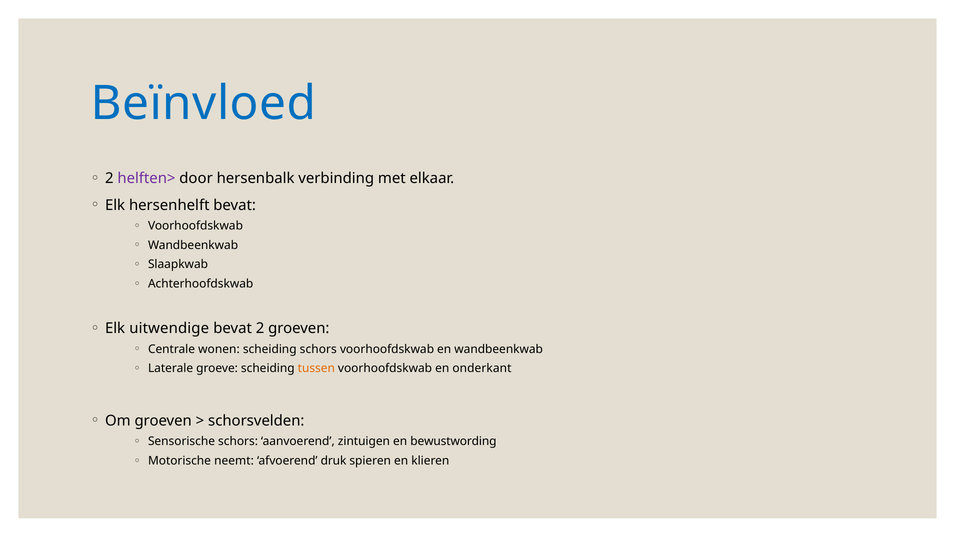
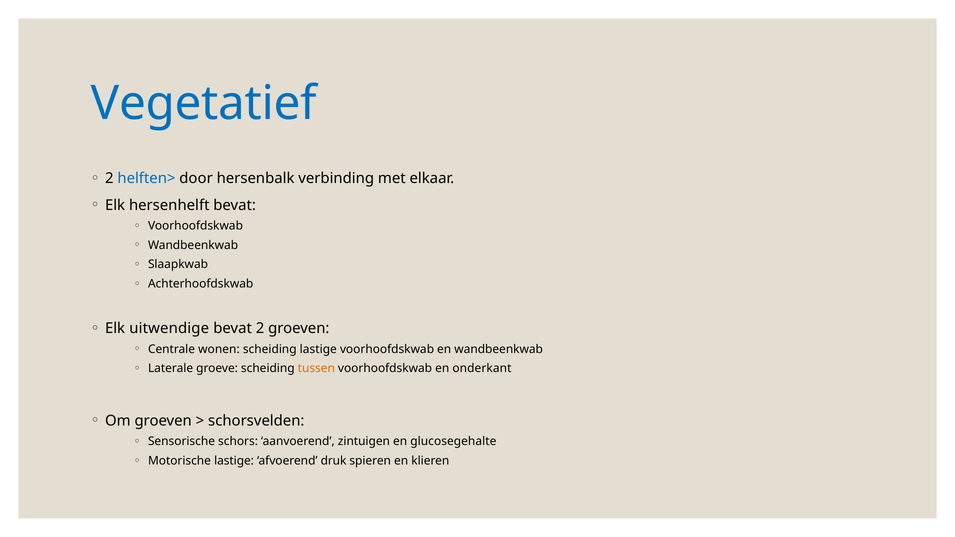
Beïnvloed: Beïnvloed -> Vegetatief (204, 104)
helften> colour: purple -> blue (146, 178)
scheiding schors: schors -> lastige (318, 349)
bewustwording: bewustwording -> glucosegehalte (453, 442)
Motorische neemt: neemt -> lastige (234, 461)
